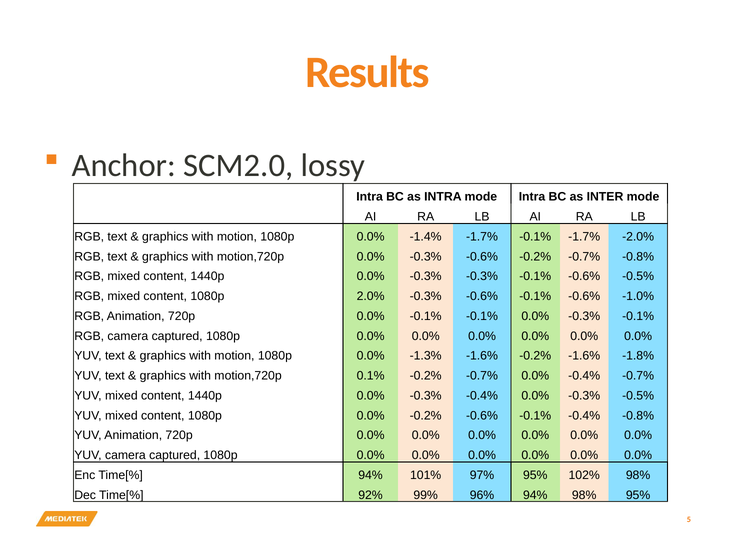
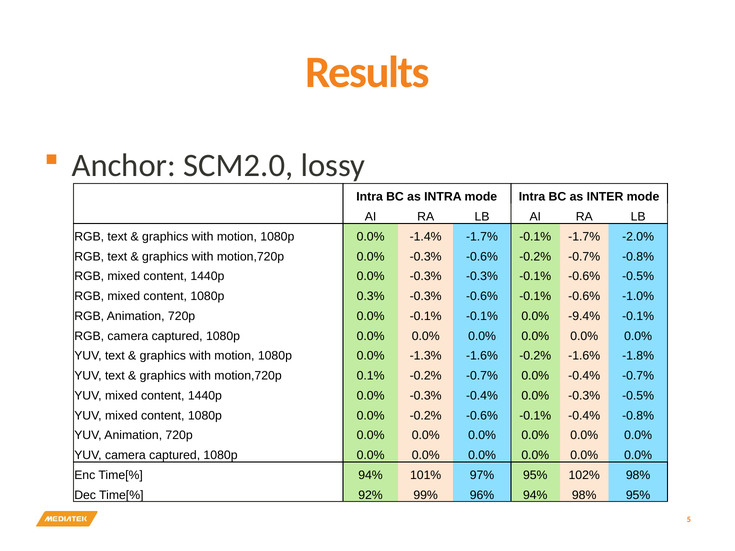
2.0%: 2.0% -> 0.3% (371, 296)
-0.1% 0.0% -0.3%: -0.3% -> -9.4% (584, 316)
